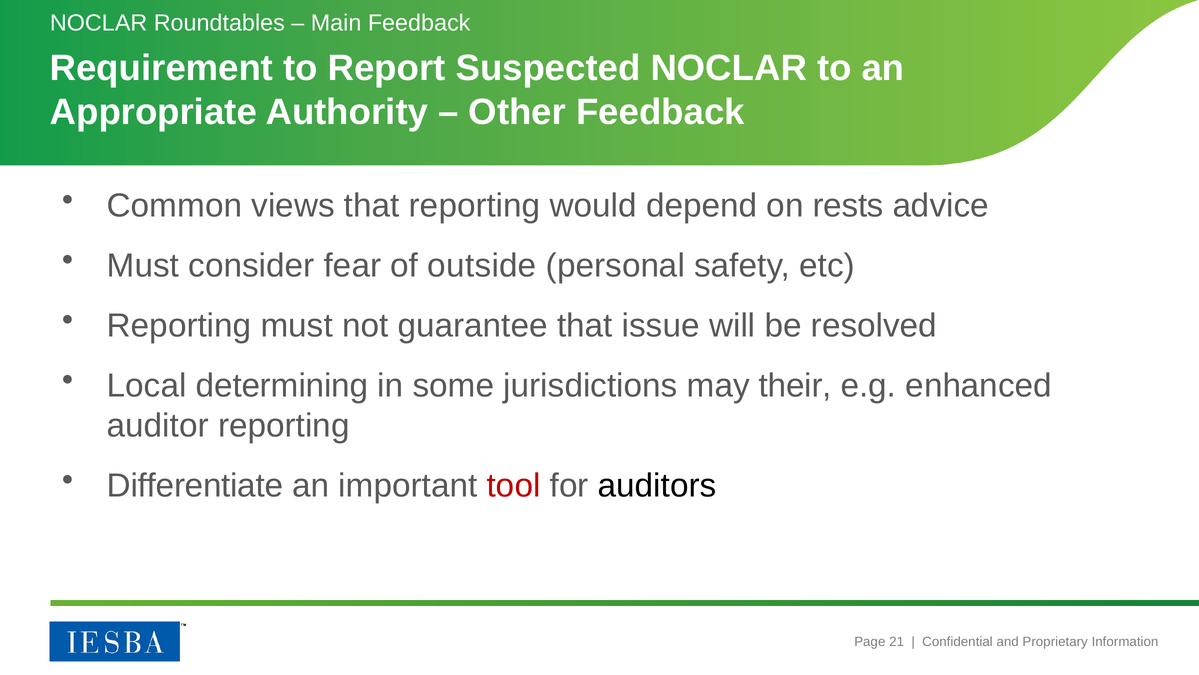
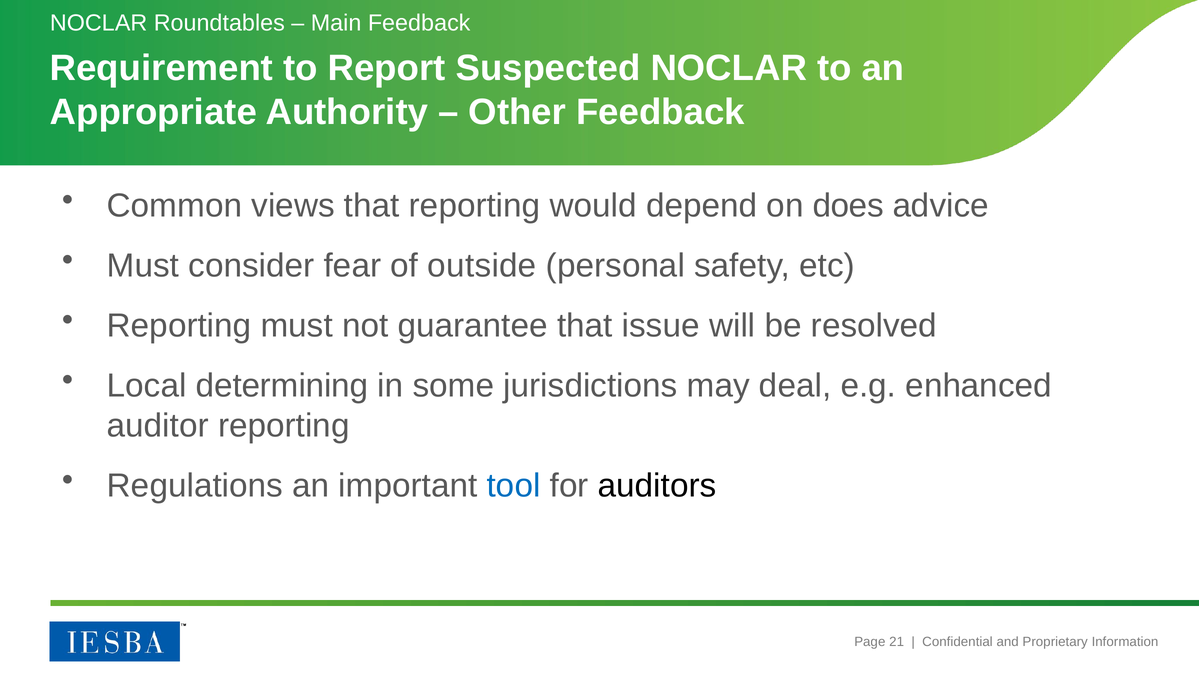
rests: rests -> does (848, 206)
their: their -> deal (795, 386)
Differentiate: Differentiate -> Regulations (195, 485)
tool colour: red -> blue (514, 485)
